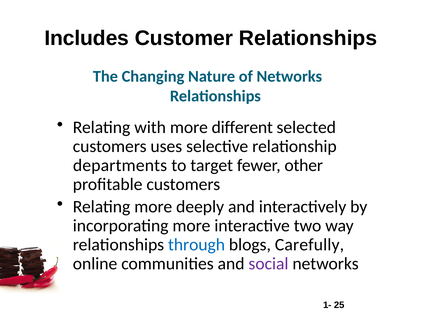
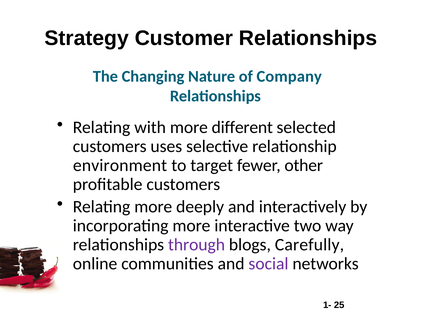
Includes: Includes -> Strategy (87, 38)
of Networks: Networks -> Company (289, 76)
departments: departments -> environment (120, 166)
through colour: blue -> purple (197, 245)
